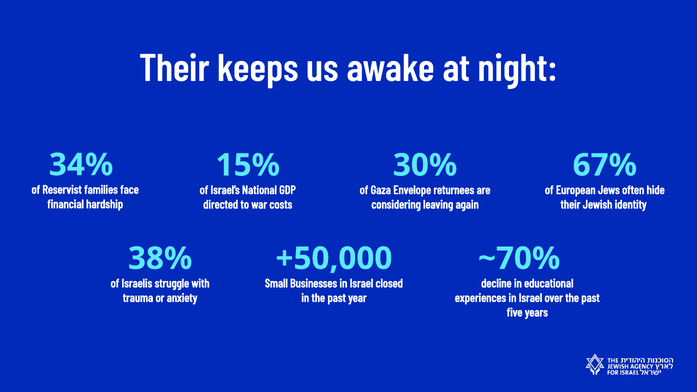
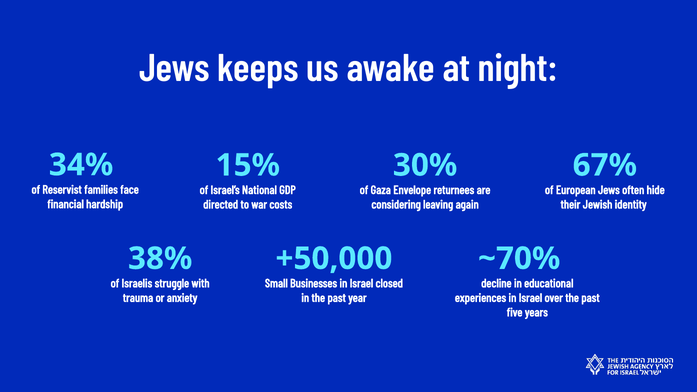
Their: Their -> Jews (174, 69)
